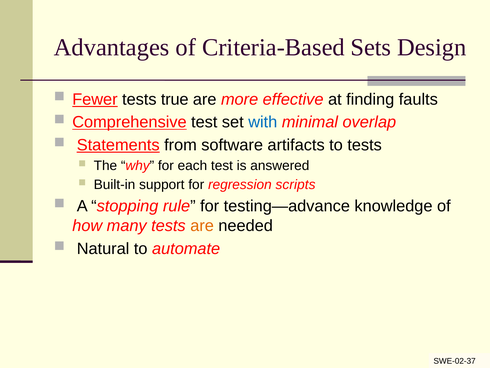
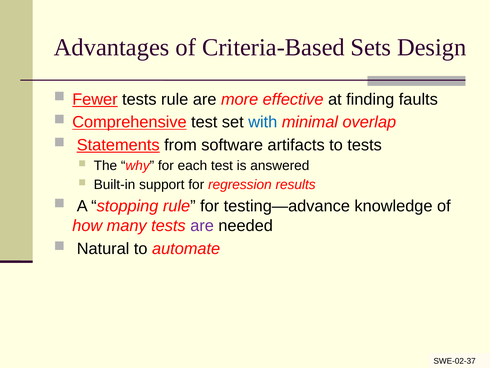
tests true: true -> rule (175, 99)
scripts: scripts -> results (296, 184)
are colour: orange -> purple (202, 225)
